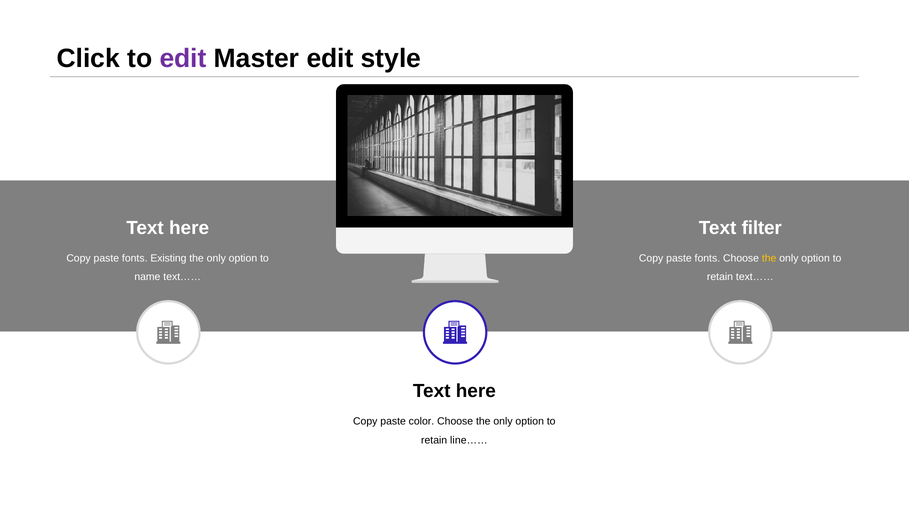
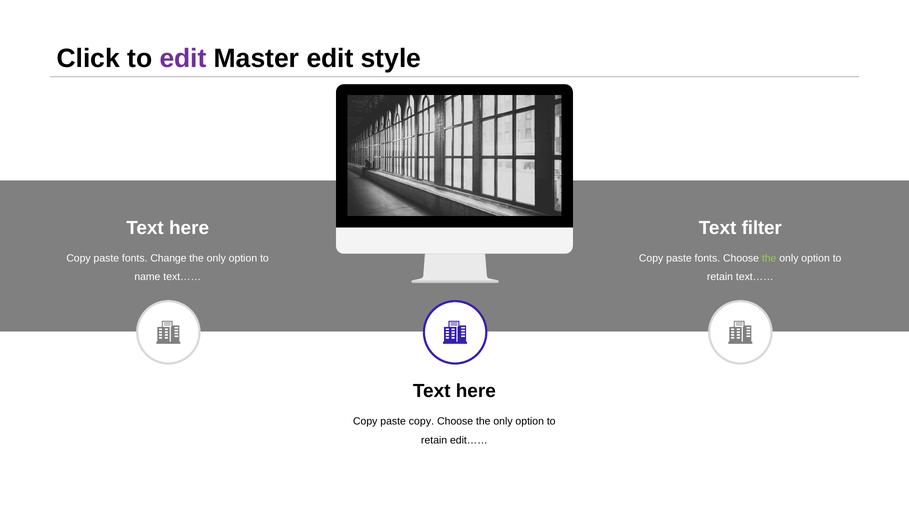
Existing: Existing -> Change (168, 258)
the colour: yellow -> light green (769, 258)
paste color: color -> copy (421, 422)
line……: line…… -> edit…… (469, 440)
